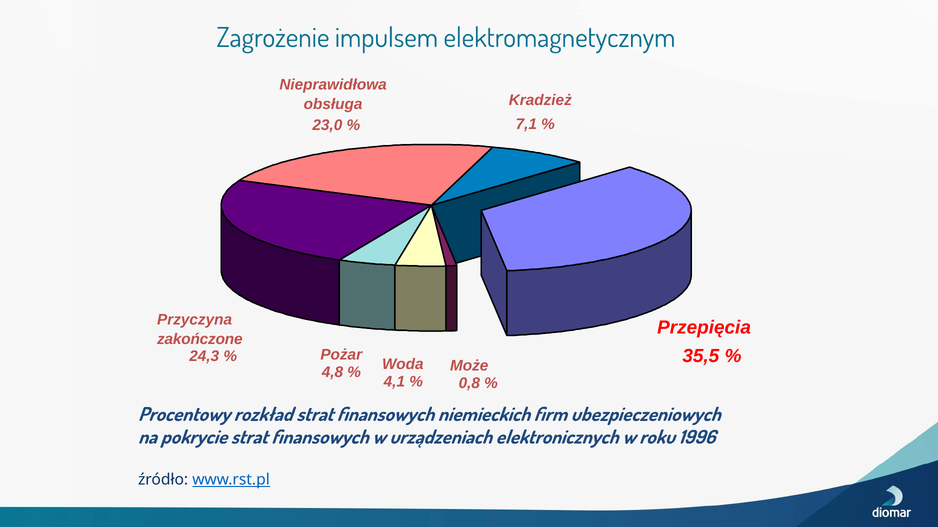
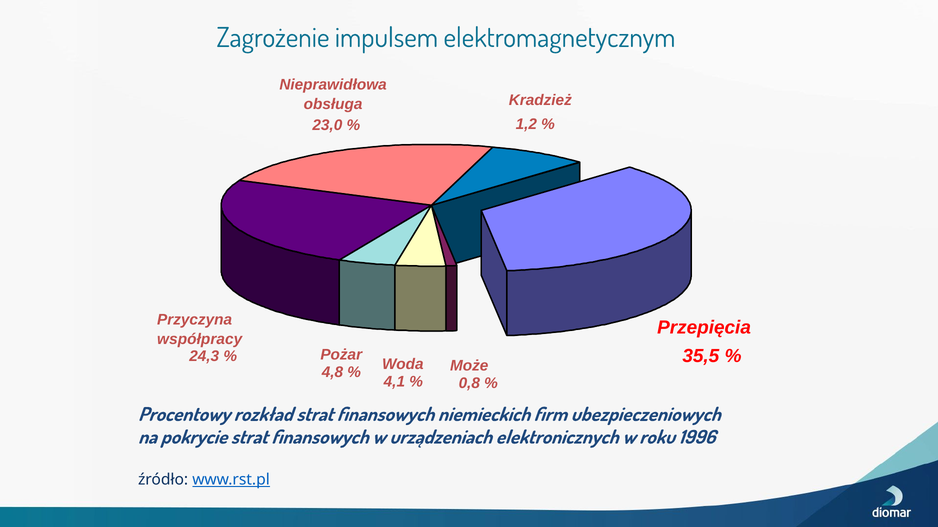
7,1: 7,1 -> 1,2 (526, 125)
zakończone: zakończone -> współpracy (200, 340)
